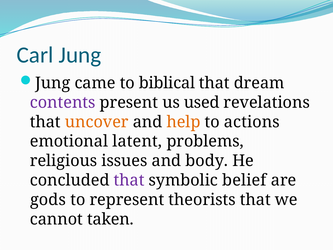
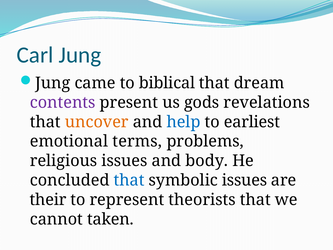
used: used -> gods (202, 102)
help colour: orange -> blue (184, 122)
actions: actions -> earliest (252, 122)
latent: latent -> terms (137, 141)
that colour: purple -> blue (129, 180)
symbolic belief: belief -> issues (244, 180)
gods: gods -> their (48, 200)
